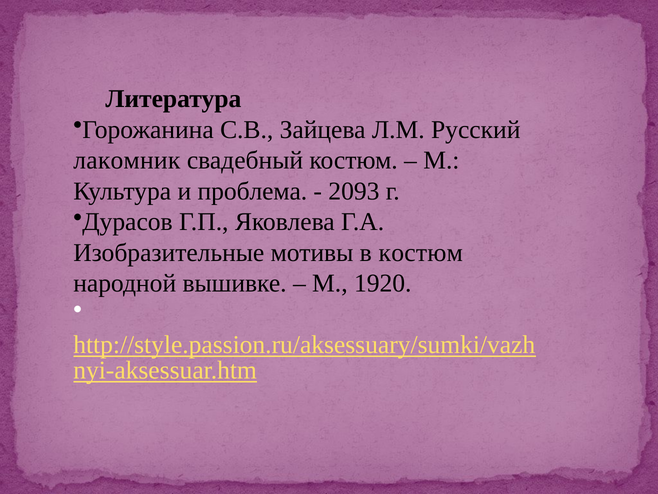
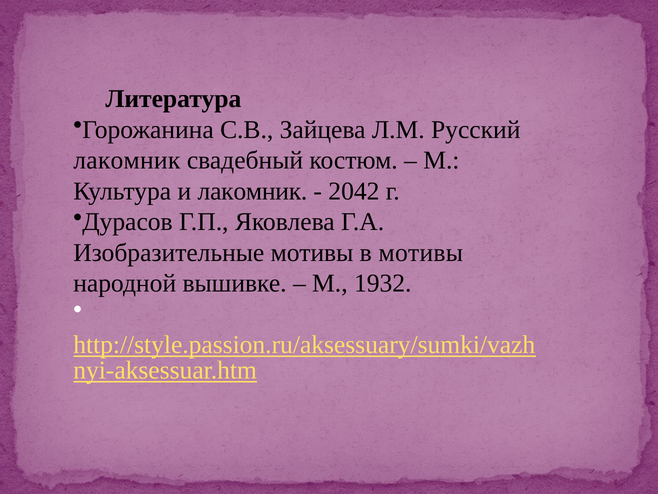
и проблема: проблема -> лакомник (252, 191)
2093: 2093 -> 2042 (354, 191)
в костюм: костюм -> мотивы (421, 252)
1920: 1920 -> 1932 (383, 283)
